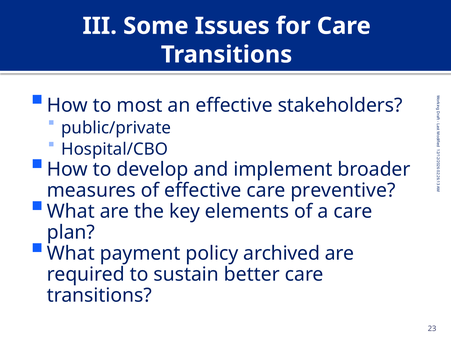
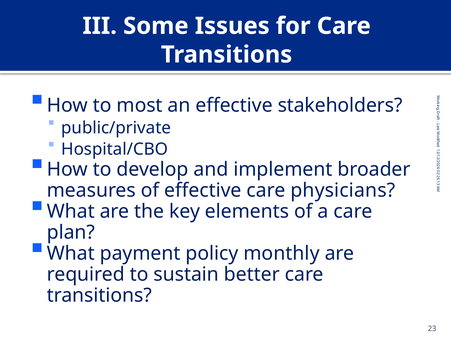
preventive: preventive -> physicians (343, 190)
archived: archived -> monthly (282, 253)
